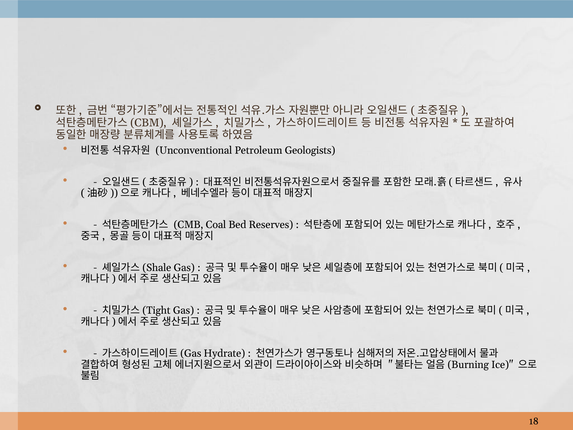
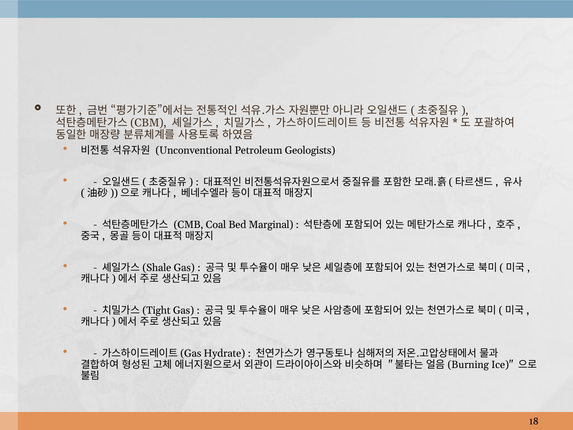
Reserves: Reserves -> Marginal (271, 225)
